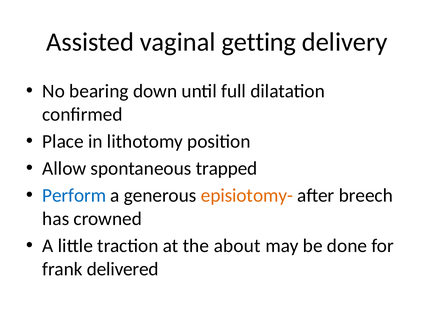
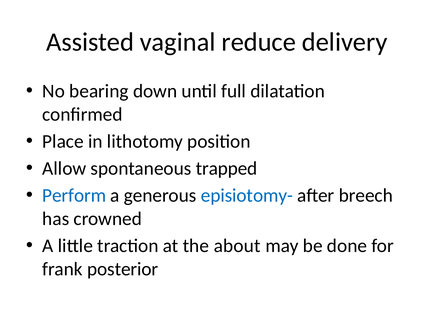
getting: getting -> reduce (259, 42)
episiotomy- colour: orange -> blue (247, 195)
delivered: delivered -> posterior (123, 269)
